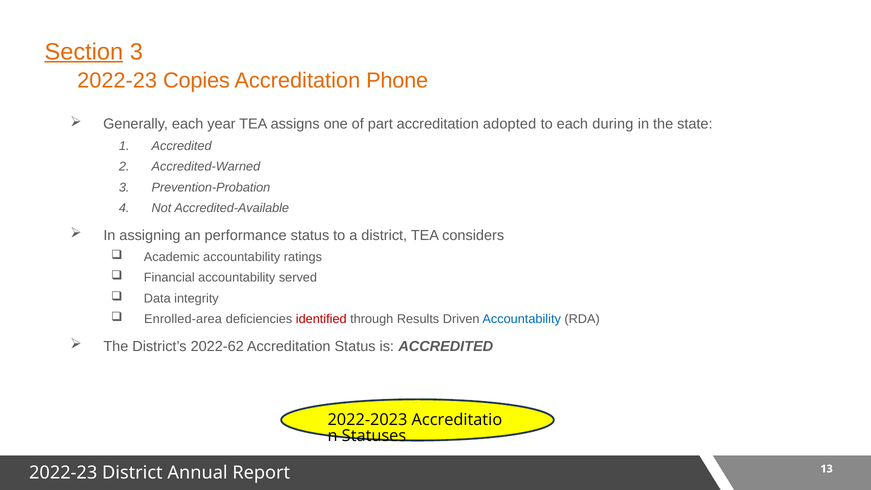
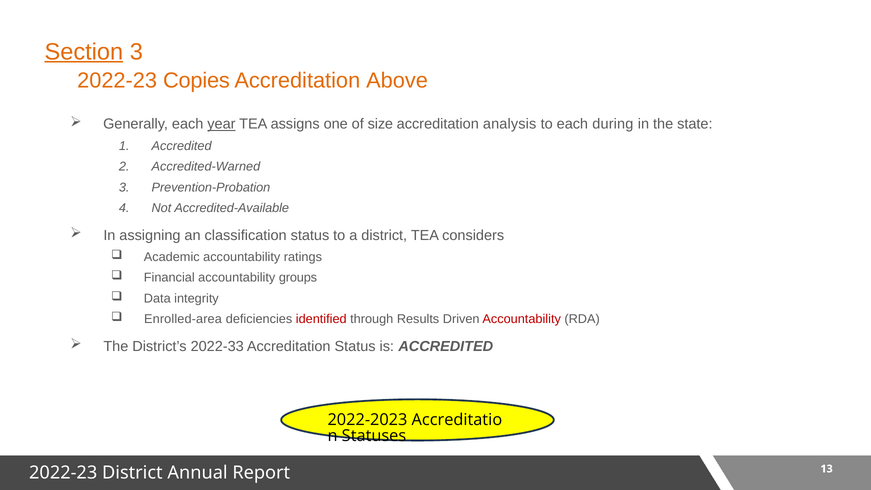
Phone: Phone -> Above (397, 81)
year underline: none -> present (221, 124)
part: part -> size (380, 124)
adopted: adopted -> analysis (510, 124)
performance: performance -> classification (246, 235)
served: served -> groups (298, 278)
Accountability colour: blue -> red (522, 319)
2022-62: 2022-62 -> 2022-33 (217, 347)
